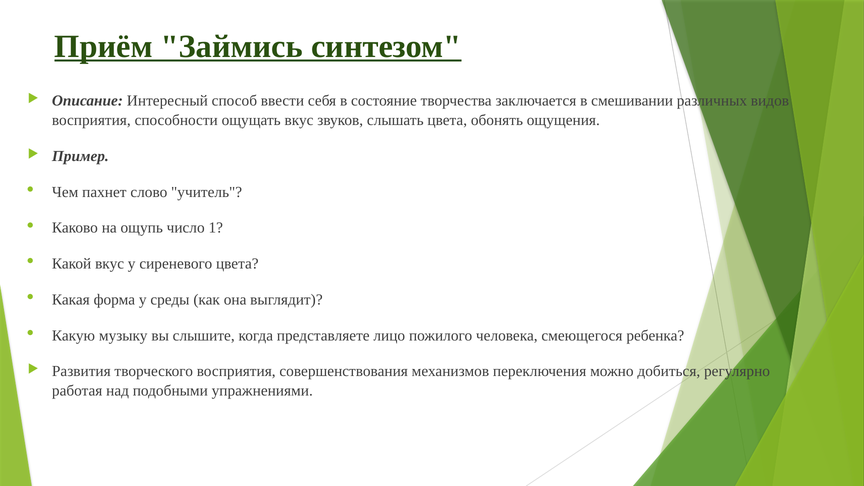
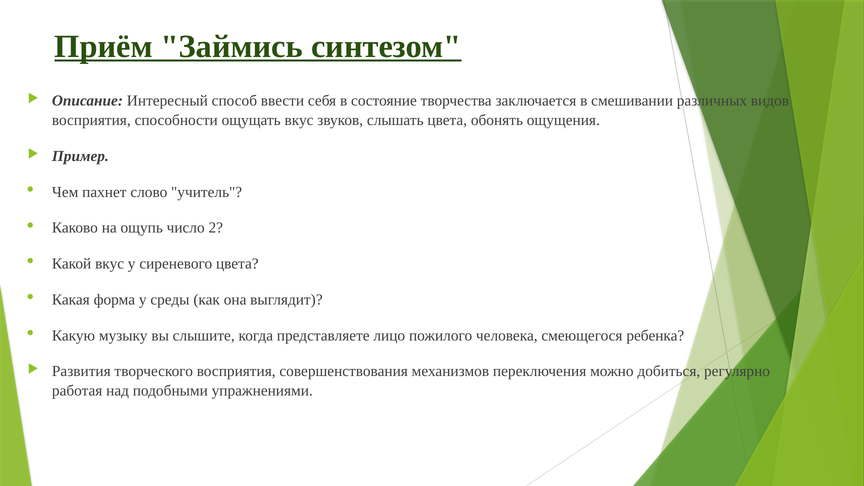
1: 1 -> 2 (216, 228)
